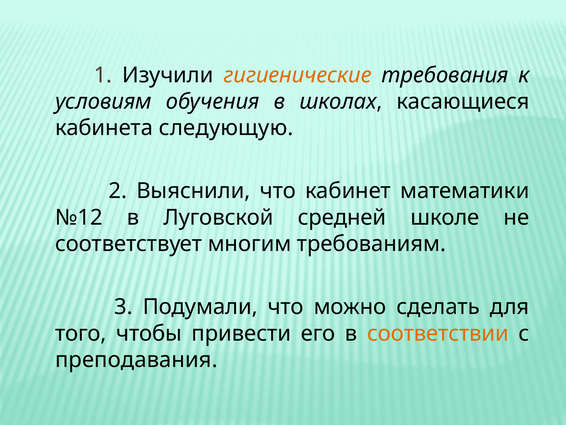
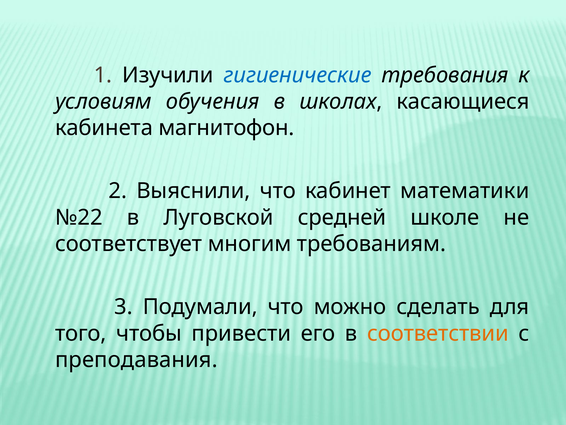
гигиенические colour: orange -> blue (298, 75)
следующую: следующую -> магнитофон (226, 128)
№12: №12 -> №22 (79, 217)
